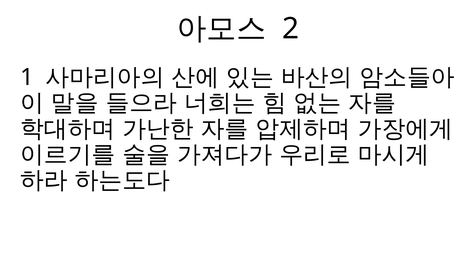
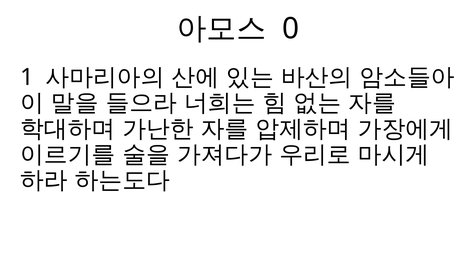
2: 2 -> 0 (291, 29)
